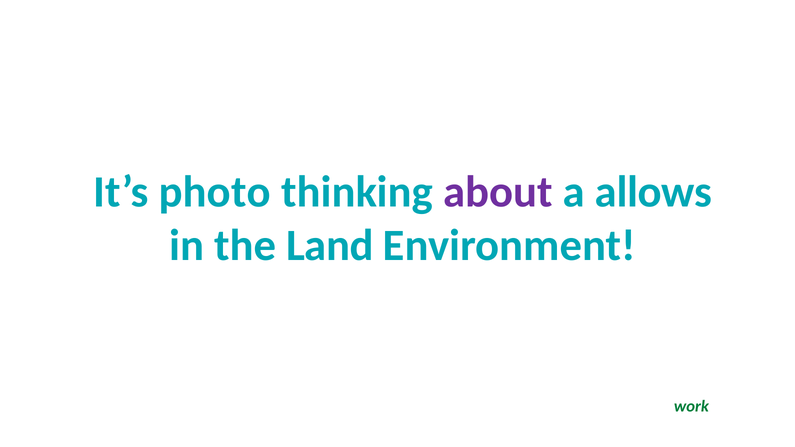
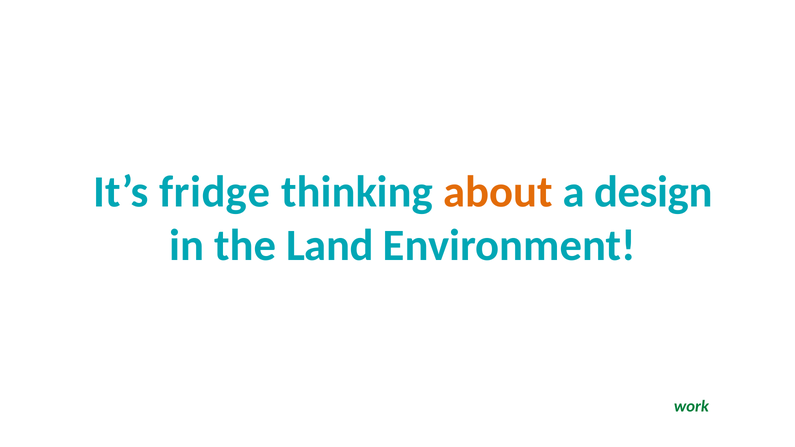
photo: photo -> fridge (215, 192)
about colour: purple -> orange (498, 192)
allows: allows -> design (653, 192)
